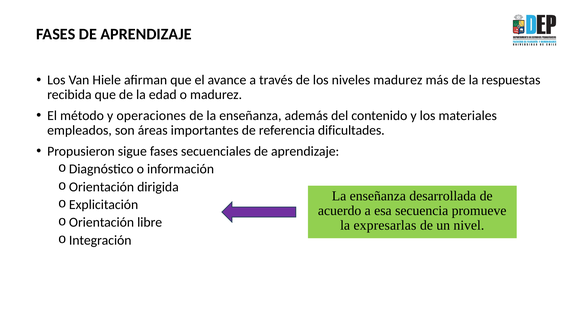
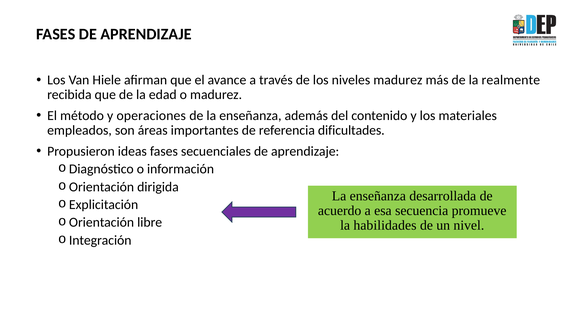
respuestas: respuestas -> realmente (511, 80)
sigue: sigue -> ideas (132, 151)
expresarlas: expresarlas -> habilidades (385, 225)
